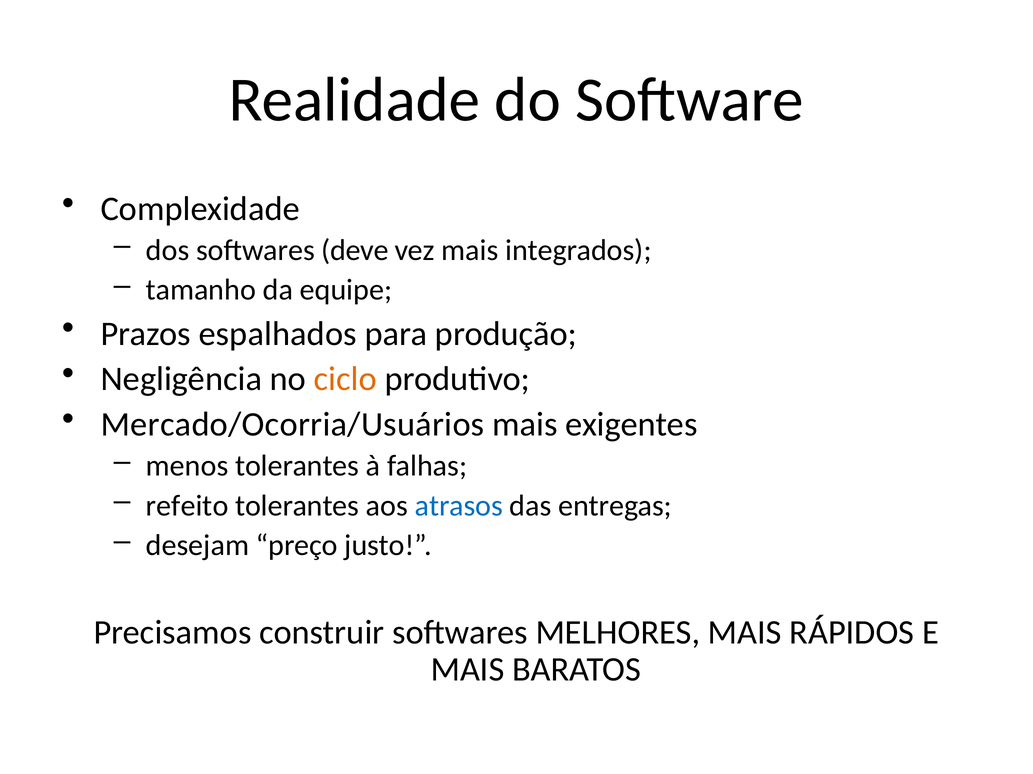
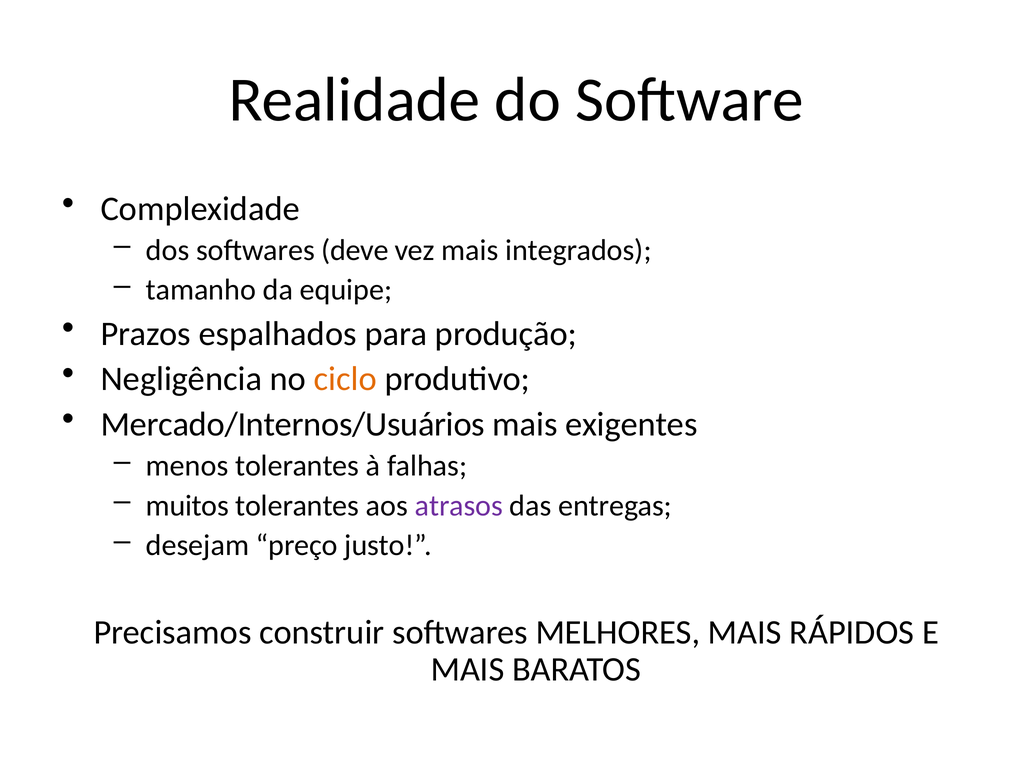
Mercado/Ocorria/Usuários: Mercado/Ocorria/Usuários -> Mercado/Internos/Usuários (293, 425)
refeito: refeito -> muitos (187, 506)
atrasos colour: blue -> purple (459, 506)
